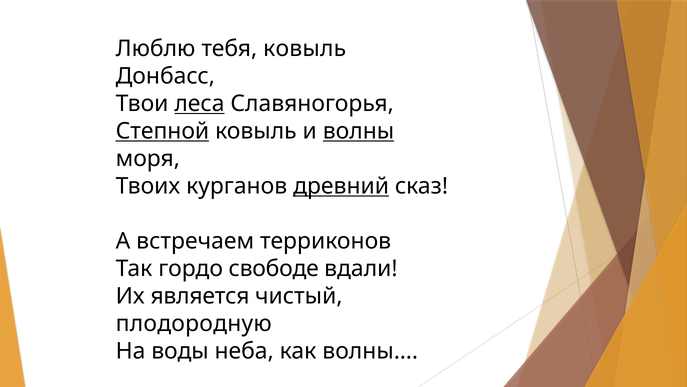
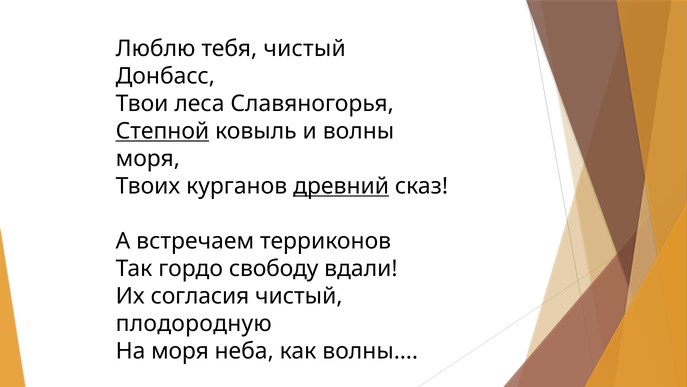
тебя ковыль: ковыль -> чистый (305, 48)
леса underline: present -> none (199, 103)
волны underline: present -> none (359, 131)
свободе: свободе -> свободу (274, 268)
является: является -> согласия (200, 296)
На воды: воды -> моря (180, 351)
